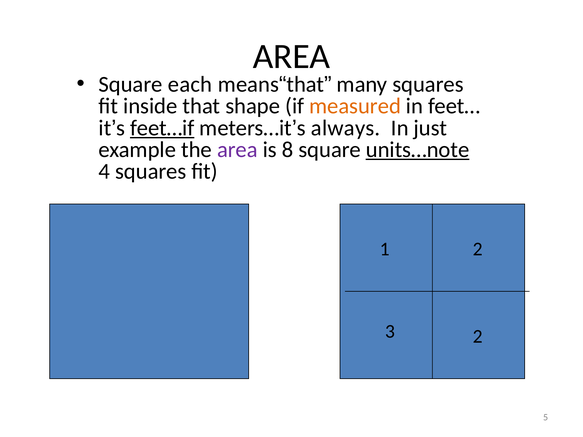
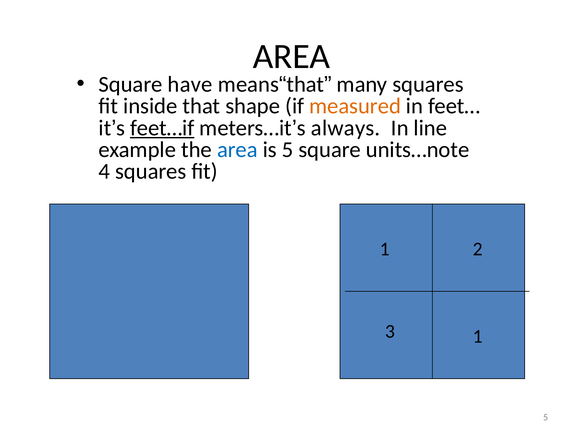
each: each -> have (190, 84)
just: just -> line (430, 128)
area colour: purple -> blue (237, 150)
is 8: 8 -> 5 (288, 150)
units…note underline: present -> none (418, 150)
3 2: 2 -> 1 (478, 337)
